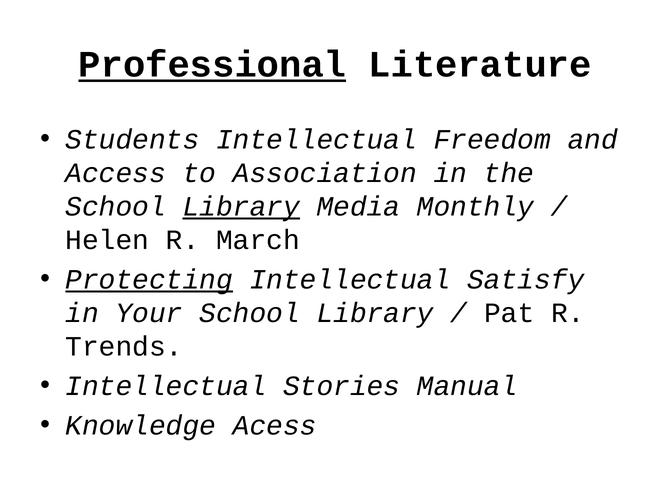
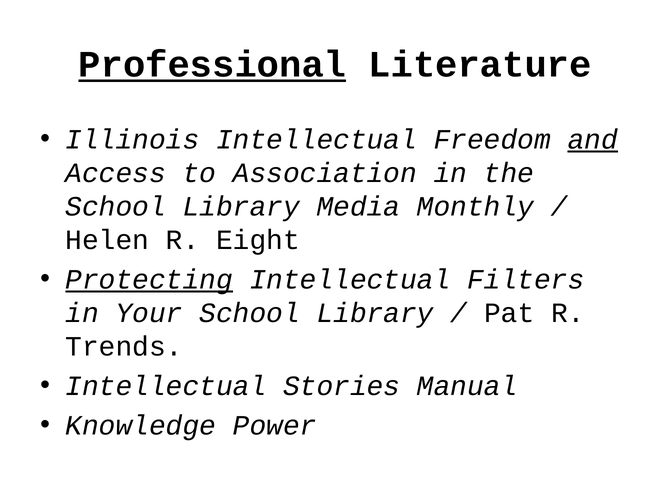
Students: Students -> Illinois (132, 139)
and underline: none -> present (593, 139)
Library underline: present -> none (241, 206)
March: March -> Eight (258, 240)
Satisfy: Satisfy -> Filters (526, 279)
Acess: Acess -> Power (275, 425)
